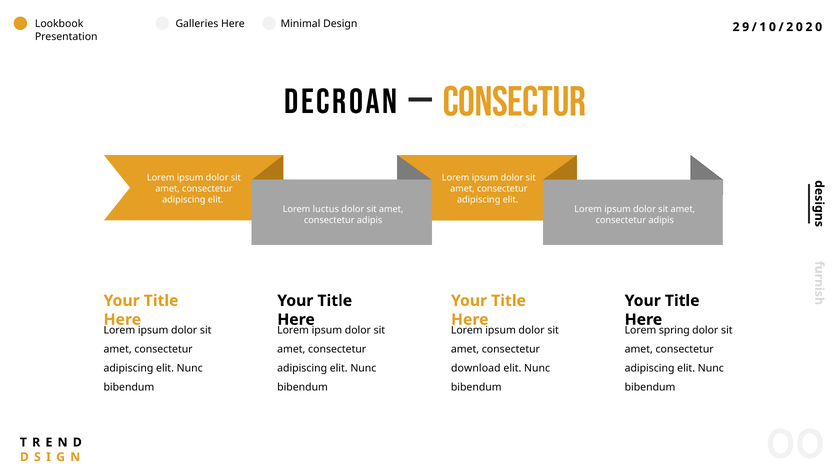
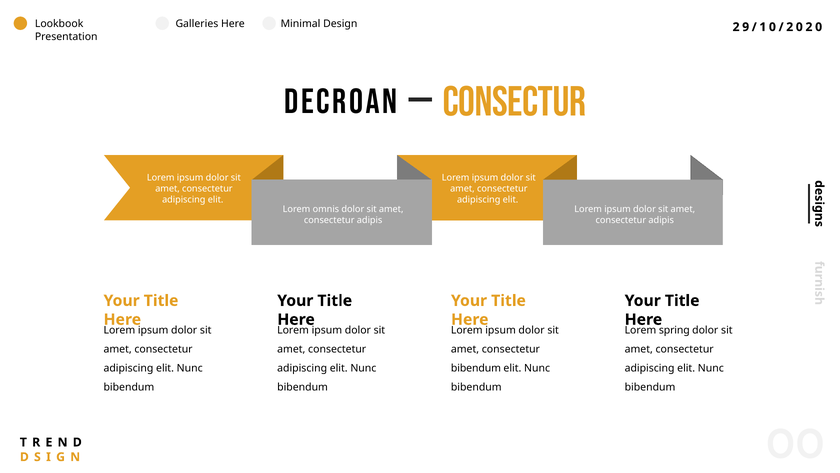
luctus: luctus -> omnis (326, 209)
download: download -> bibendum (476, 368)
